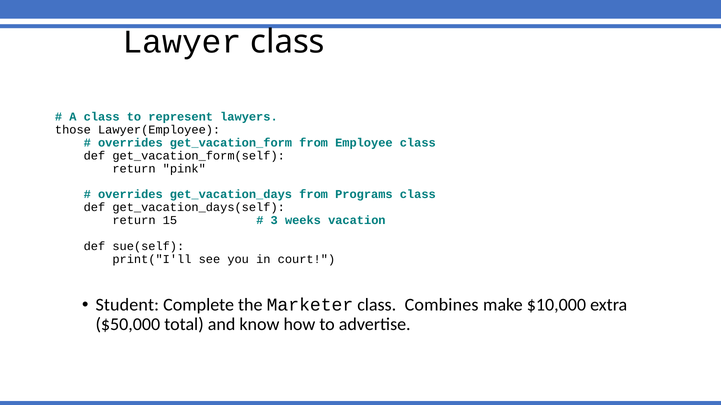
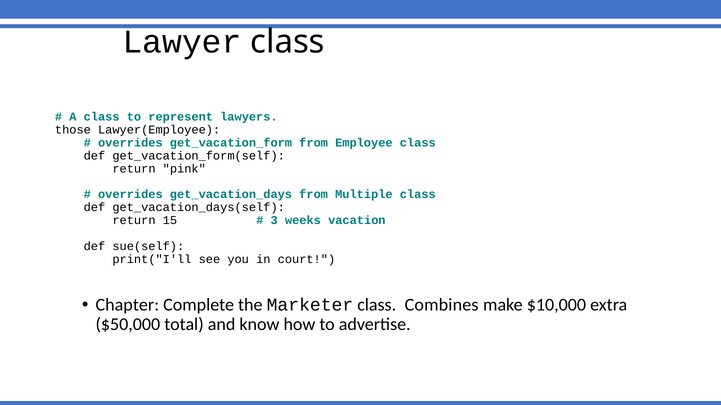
Programs: Programs -> Multiple (364, 195)
Student: Student -> Chapter (127, 305)
